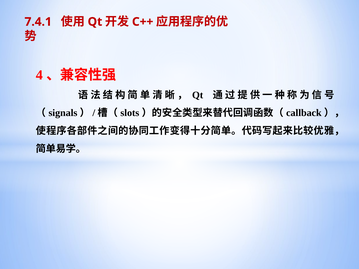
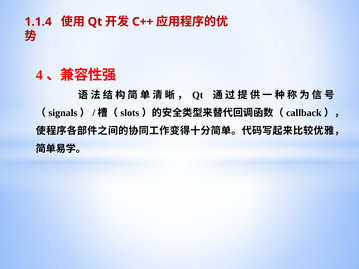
7.4.1: 7.4.1 -> 1.1.4 (38, 22)
